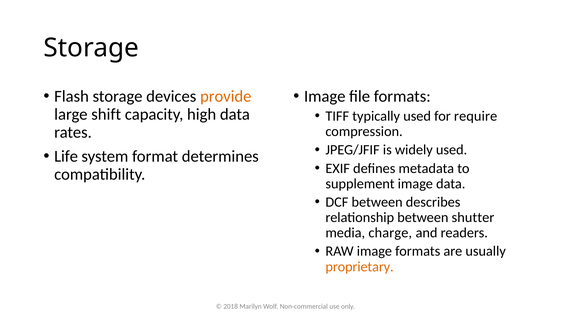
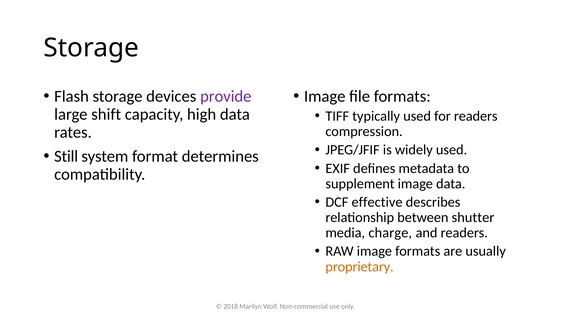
provide colour: orange -> purple (226, 97)
for require: require -> readers (476, 116)
Life: Life -> Still (66, 156)
DCF between: between -> effective (377, 202)
